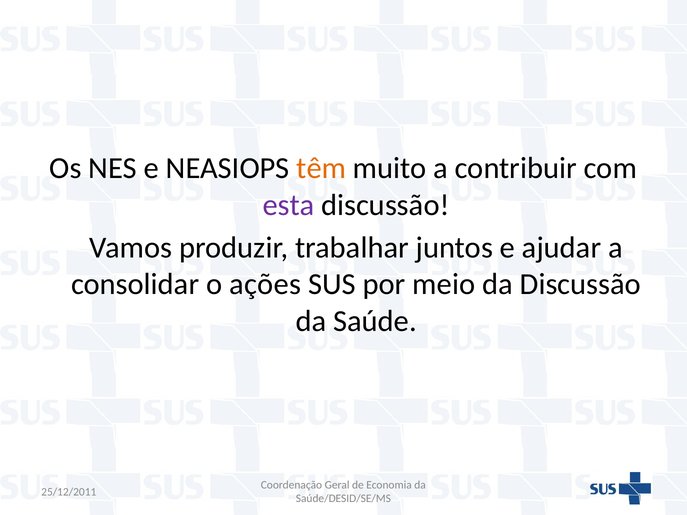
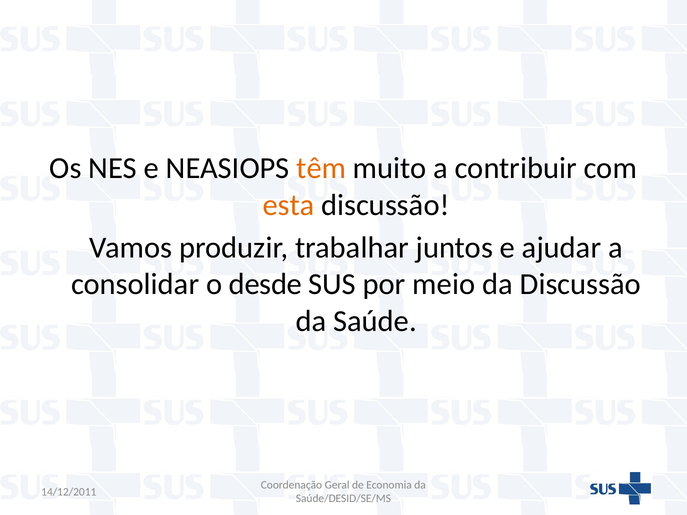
esta colour: purple -> orange (289, 205)
ações: ações -> desde (265, 285)
25/12/2011: 25/12/2011 -> 14/12/2011 (69, 492)
